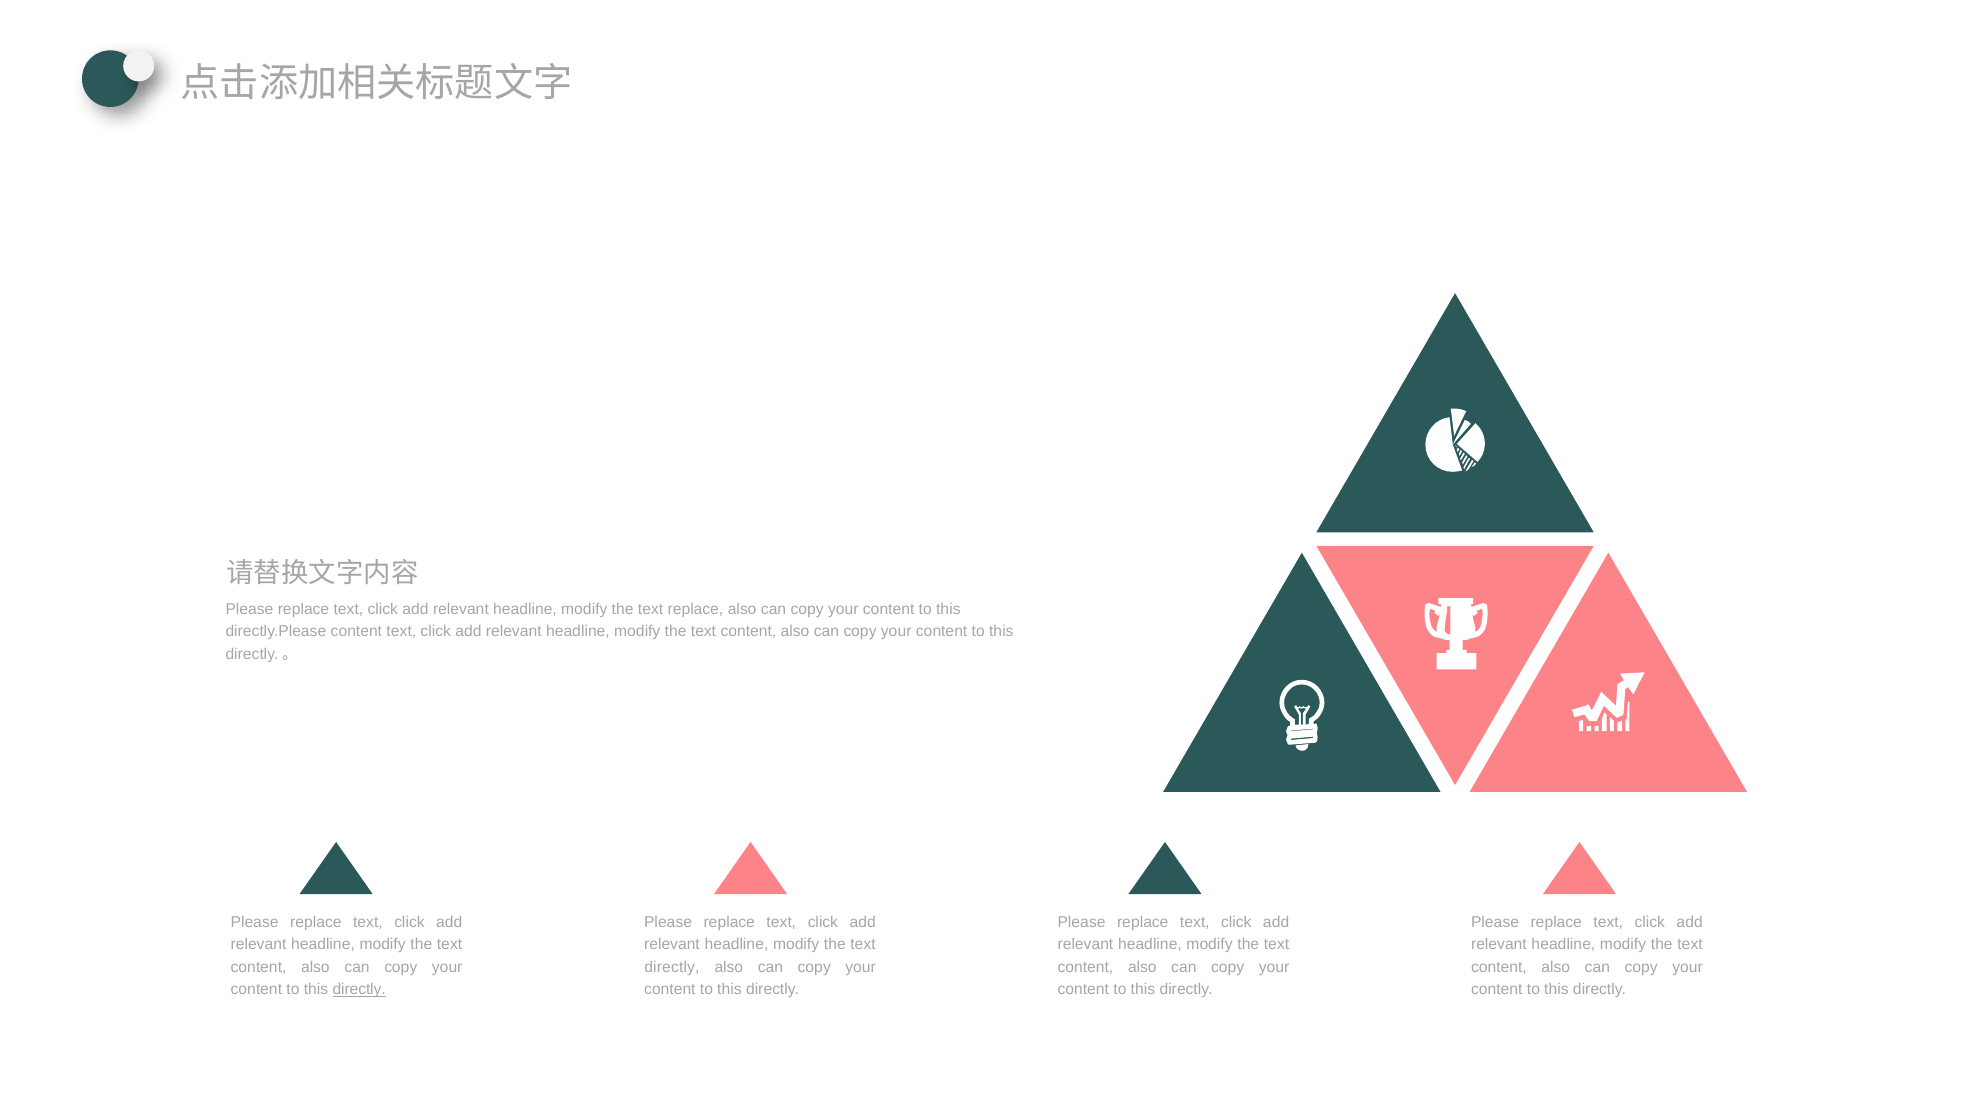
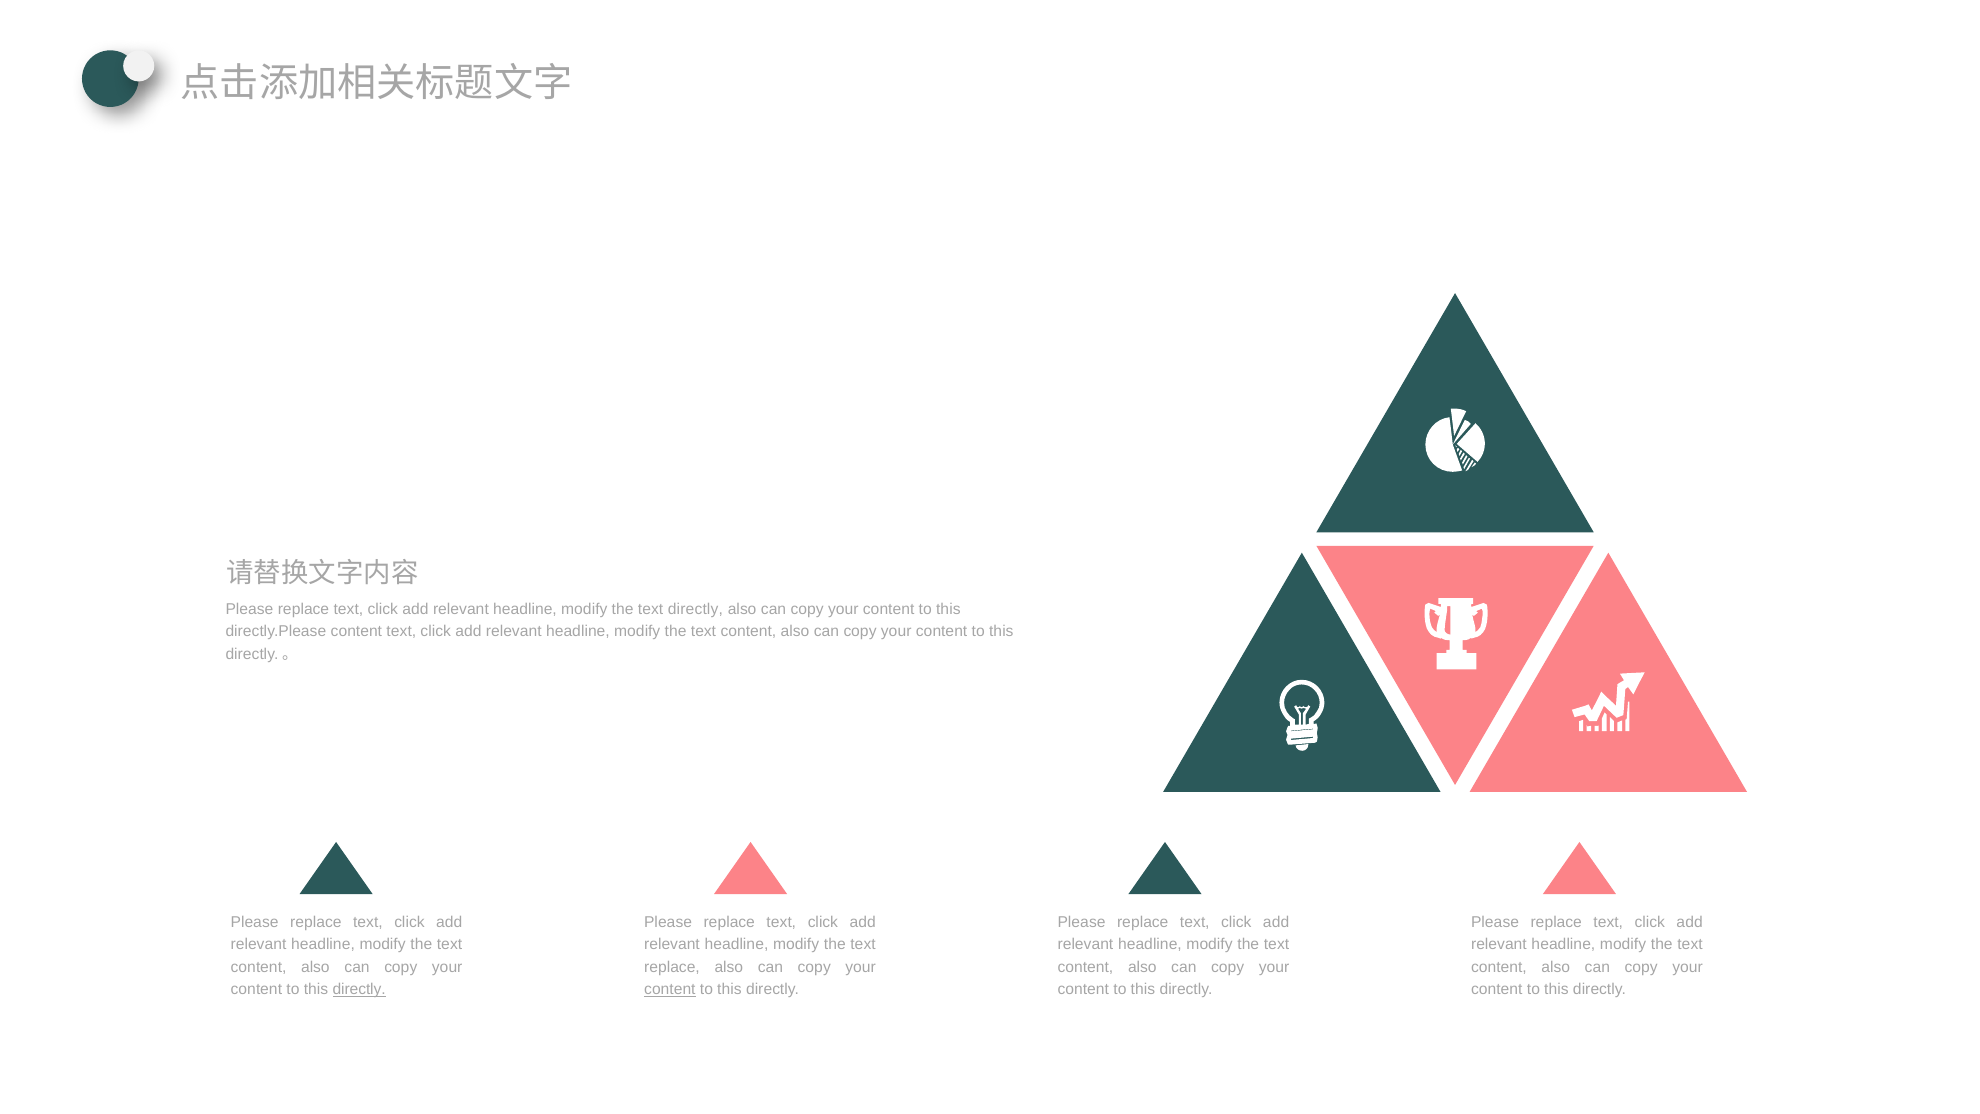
text replace: replace -> directly (695, 609)
directly: directly -> replace (672, 967)
content underline: none -> present (670, 989)
